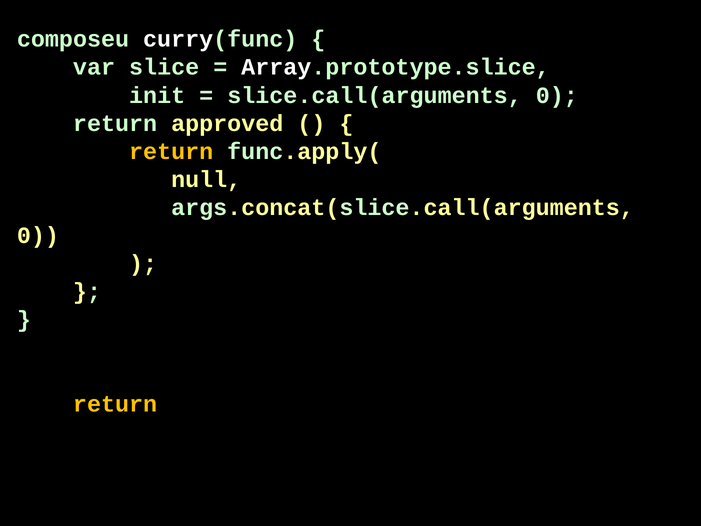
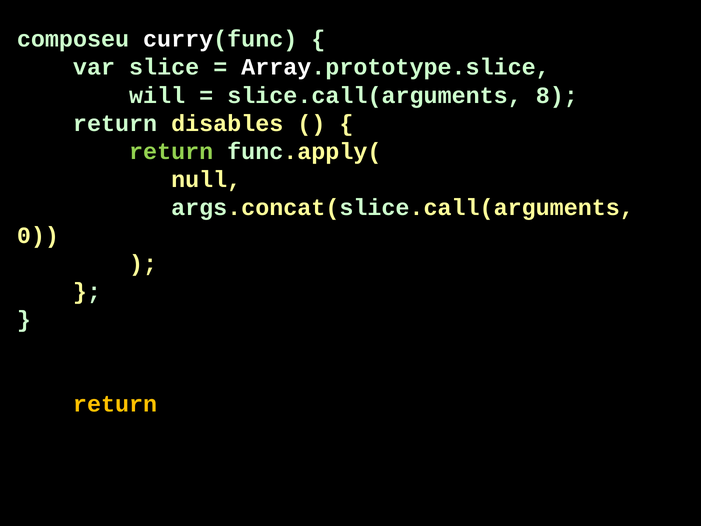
init: init -> will (157, 95)
slice.call(arguments 0: 0 -> 8 (557, 95)
approved: approved -> disables (227, 123)
return colour: yellow -> light green (171, 151)
